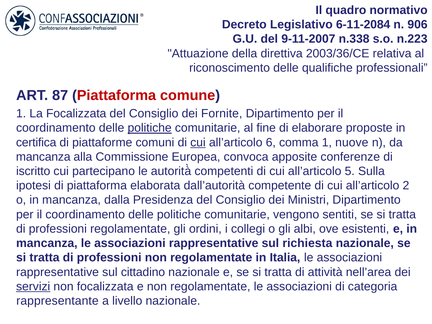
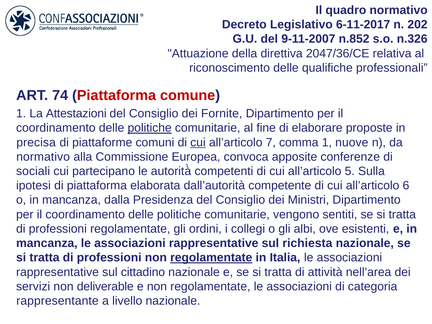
6-11-2084: 6-11-2084 -> 6-11-2017 (363, 25)
906: 906 -> 202 (418, 25)
n.338: n.338 -> n.852 (354, 39)
n.223: n.223 -> n.326 (412, 39)
2003/36/CE: 2003/36/CE -> 2047/36/CE (338, 53)
87: 87 -> 74 (60, 96)
La Focalizzata: Focalizzata -> Attestazioni (76, 114)
certifica: certifica -> precisa (36, 142)
6: 6 -> 7 (271, 142)
mancanza: mancanza -> normativo (43, 157)
iscritto: iscritto -> sociali (33, 171)
2: 2 -> 6 (406, 186)
regolamentate underline: none -> present (211, 258)
servizi underline: present -> none (33, 286)
non focalizzata: focalizzata -> deliverable (105, 286)
